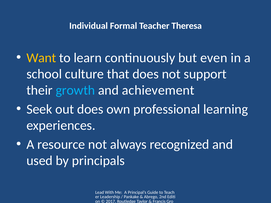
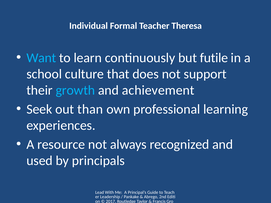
Want colour: yellow -> light blue (41, 58)
even: even -> futile (214, 58)
out does: does -> than (90, 109)
